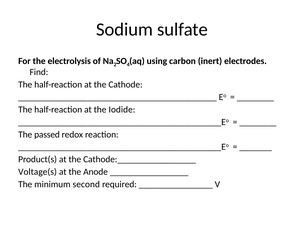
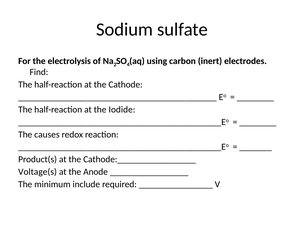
passed: passed -> causes (47, 134)
second: second -> include (86, 184)
